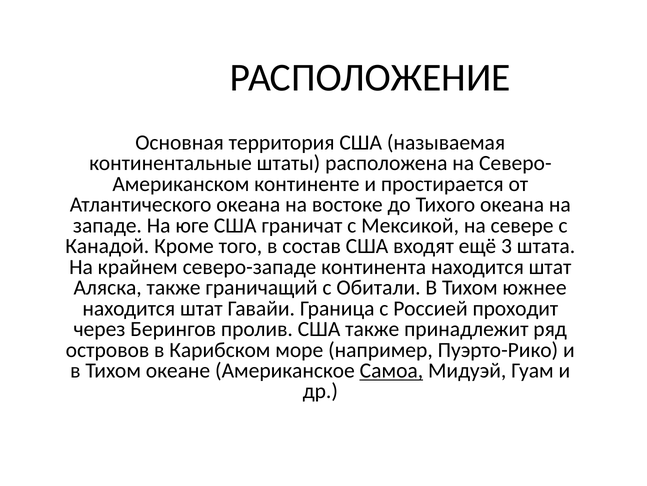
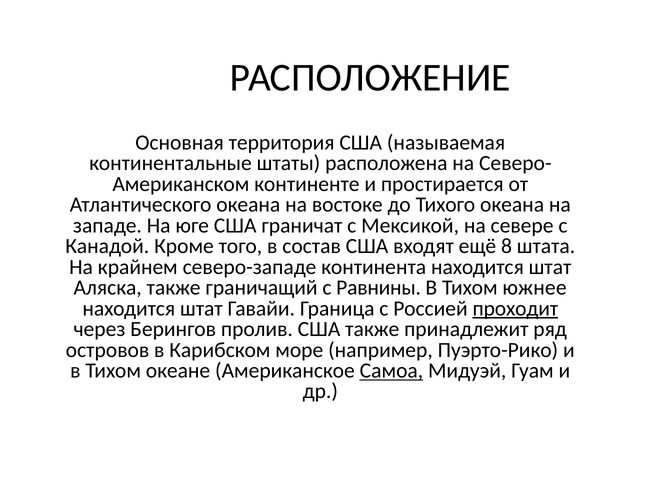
3: 3 -> 8 (507, 246)
Обитали: Обитали -> Равнины (379, 287)
проходит underline: none -> present (515, 308)
